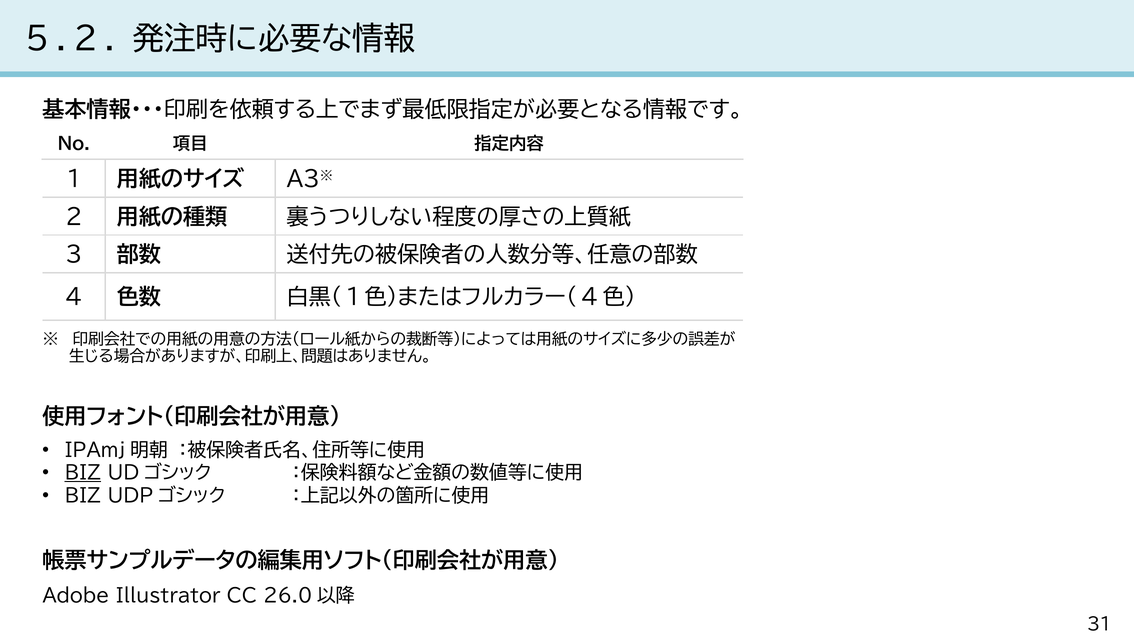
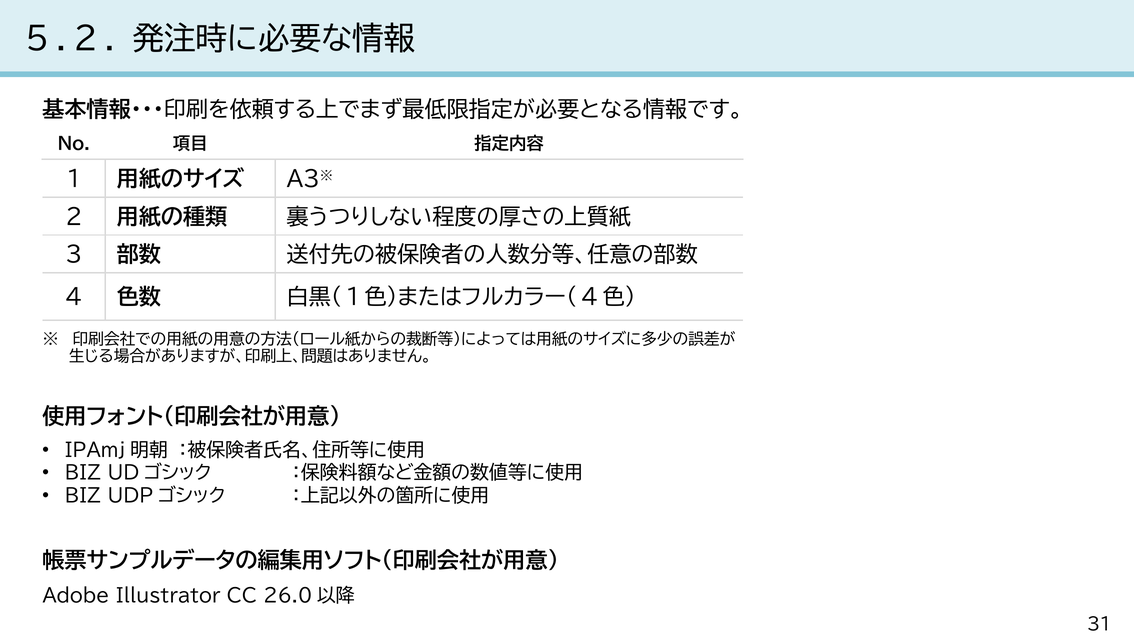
BIZ underline: present -> none (83, 473)
